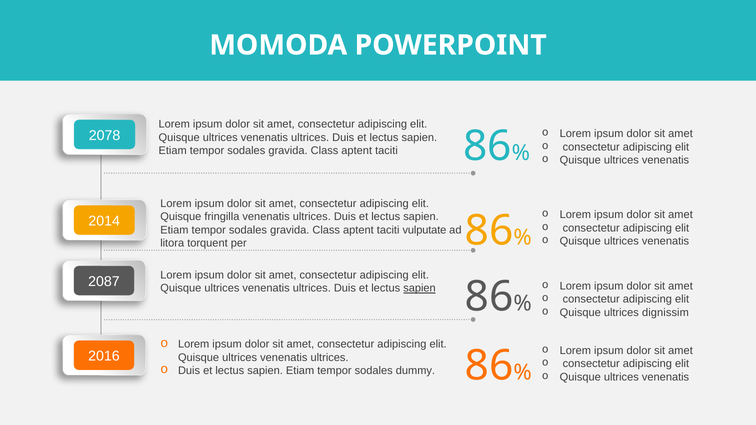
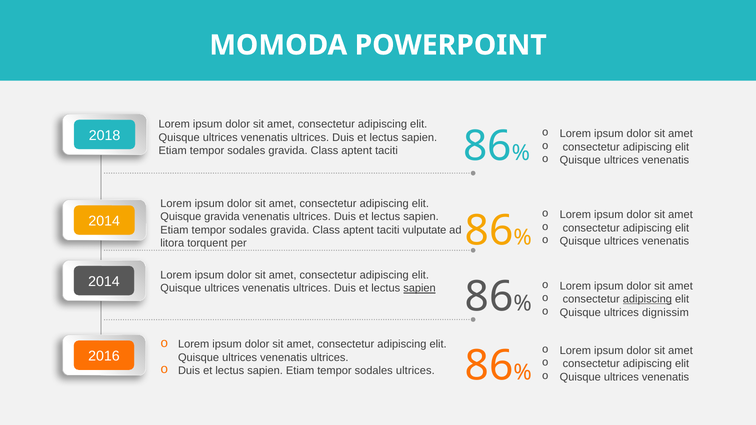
2078: 2078 -> 2018 (105, 136)
fringilla: fringilla -> gravida (222, 217)
2087: 2087 -> 2014 (104, 282)
adipiscing underline: none -> present (647, 299)
sodales dummy: dummy -> ultrices (415, 371)
